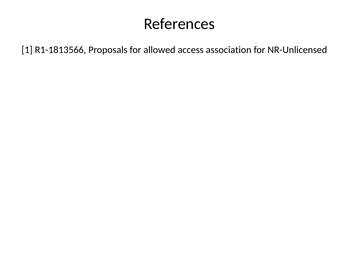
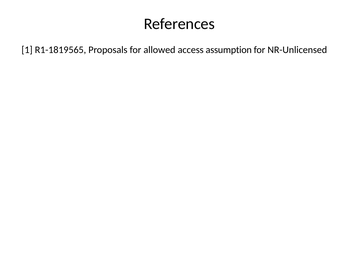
R1-1813566: R1-1813566 -> R1-1819565 (60, 50)
association: association -> assumption (229, 50)
